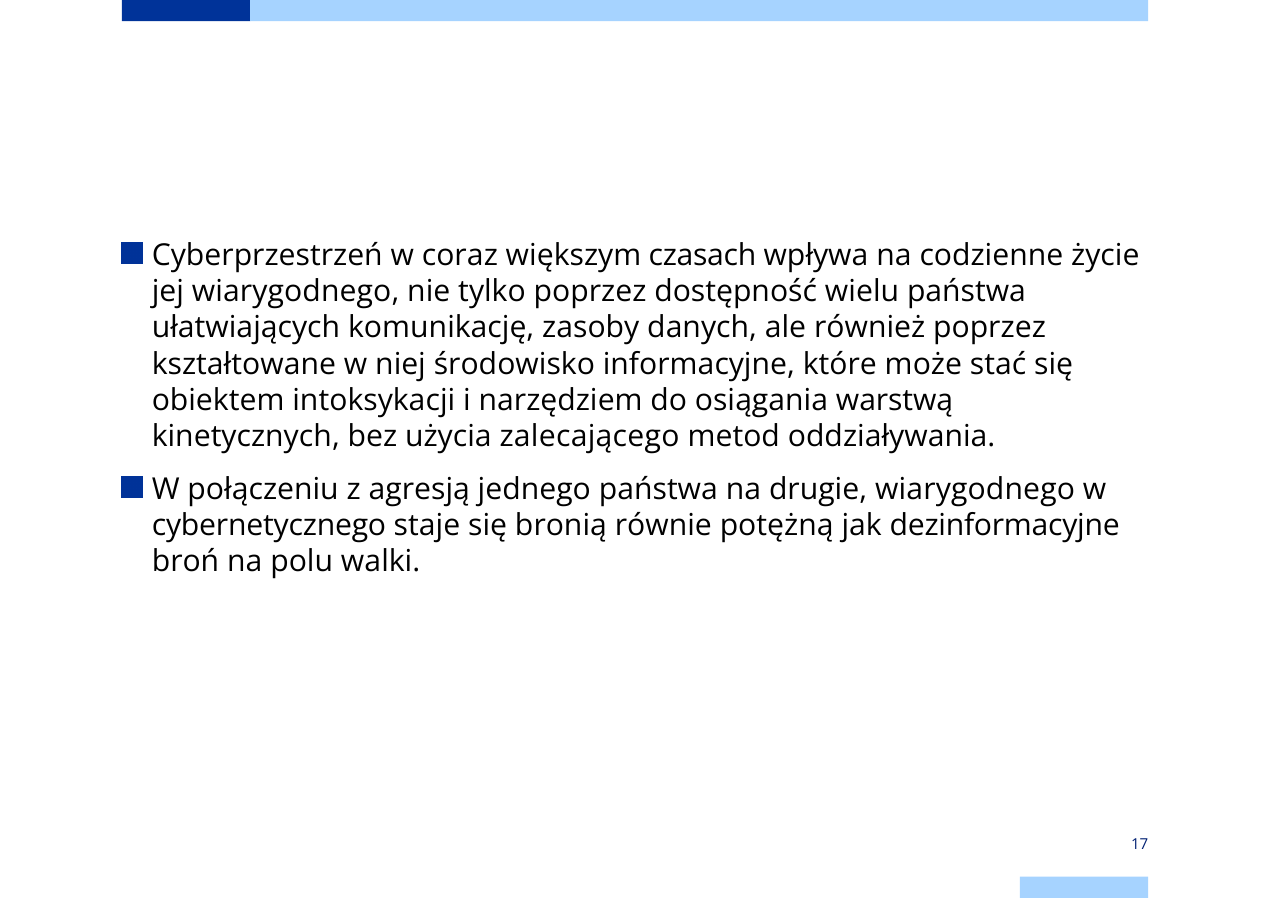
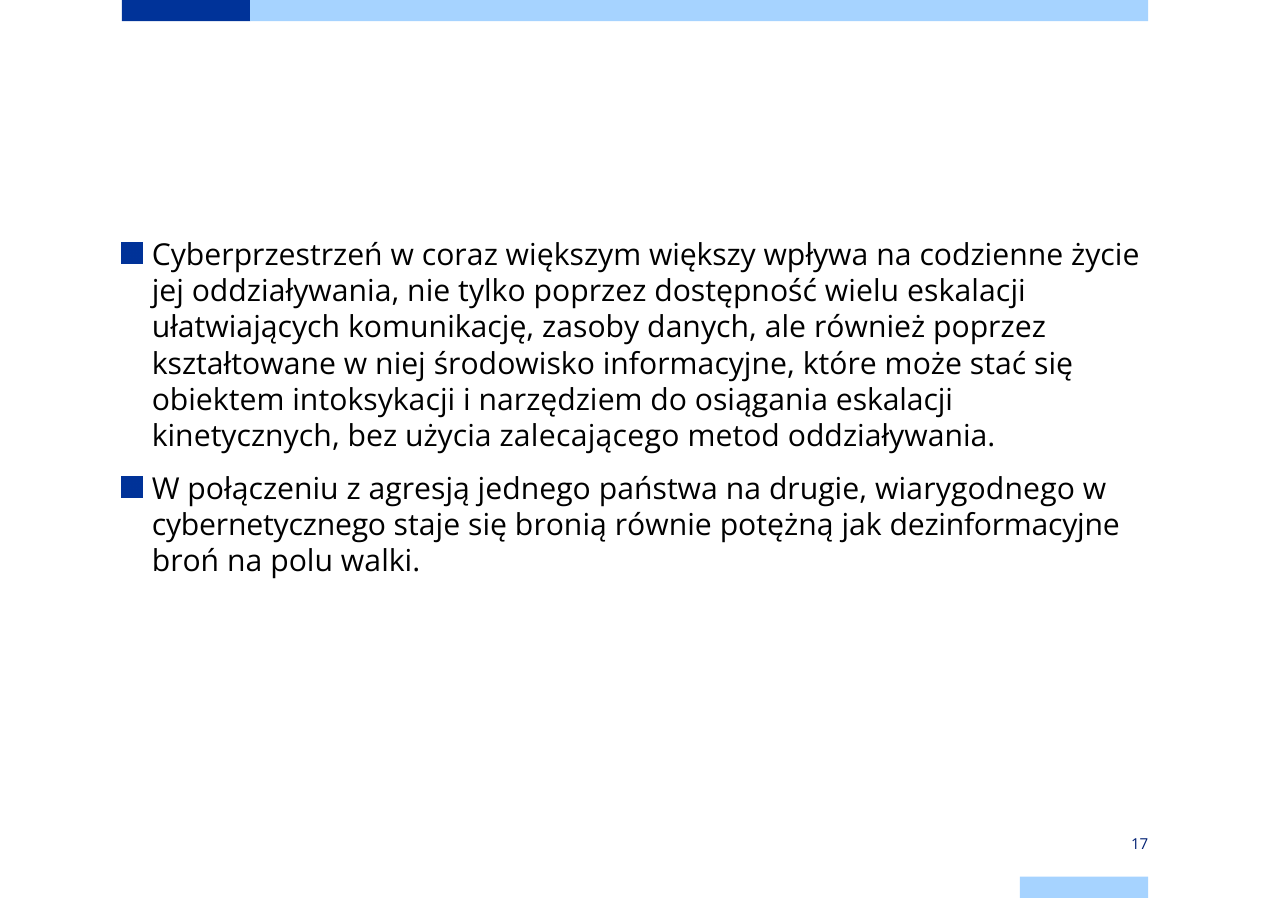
czasach: czasach -> większy (702, 255)
jej wiarygodnego: wiarygodnego -> oddziaływania (296, 292)
wielu państwa: państwa -> eskalacji (966, 292)
osiągania warstwą: warstwą -> eskalacji (895, 400)
